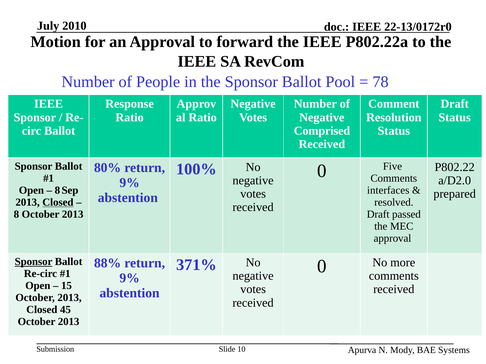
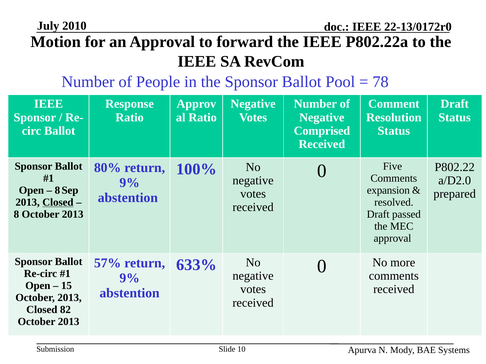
interfaces: interfaces -> expansion (388, 190)
Sponsor underline: present -> none (34, 262)
88%: 88% -> 57% (108, 264)
371%: 371% -> 633% (196, 265)
45: 45 -> 82 (65, 310)
